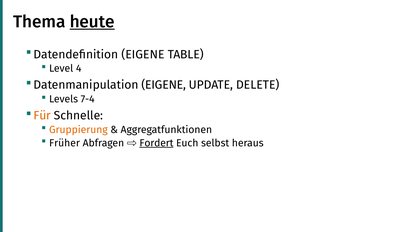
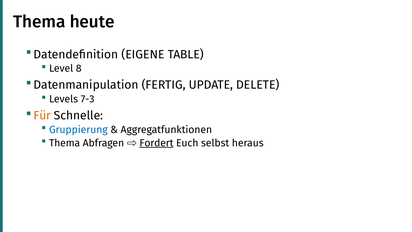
heute underline: present -> none (92, 22)
4: 4 -> 8 (79, 69)
Datenmanipulation EIGENE: EIGENE -> FERTIG (164, 85)
7-4: 7-4 -> 7-3 (88, 99)
Gruppierung colour: orange -> blue (78, 130)
Früher: Früher -> Thema (65, 143)
